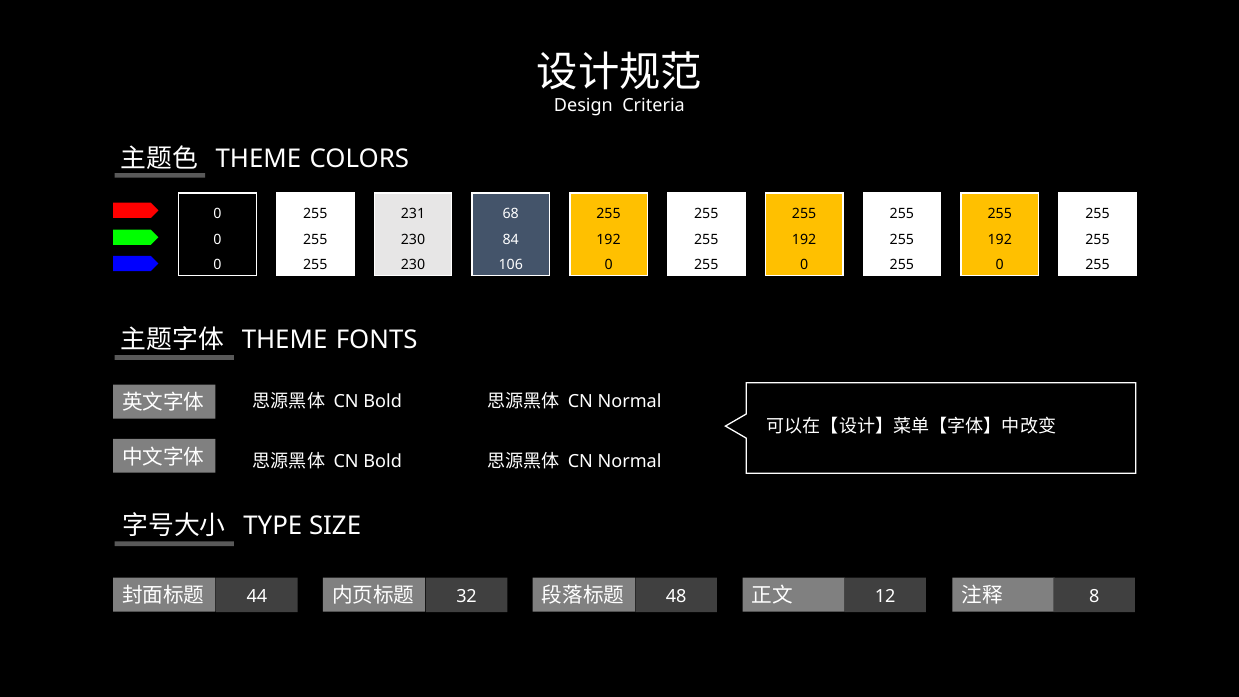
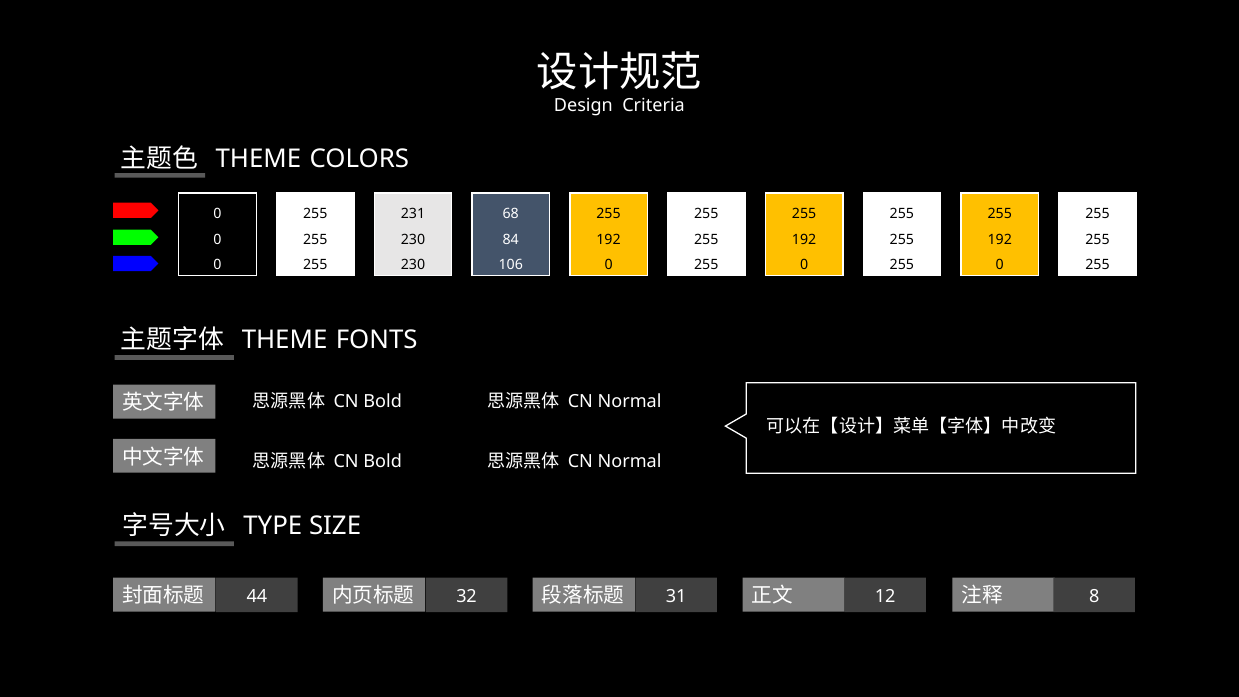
48: 48 -> 31 (676, 596)
